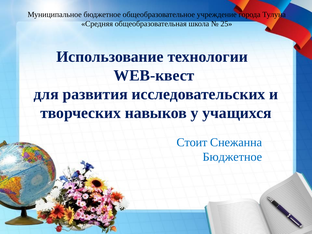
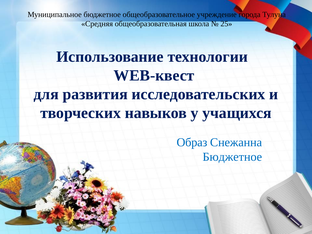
Стоит: Стоит -> Образ (192, 142)
